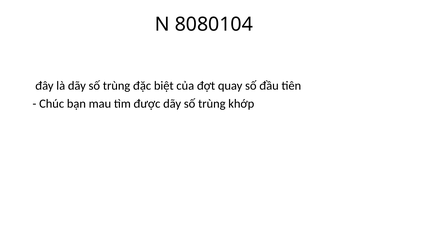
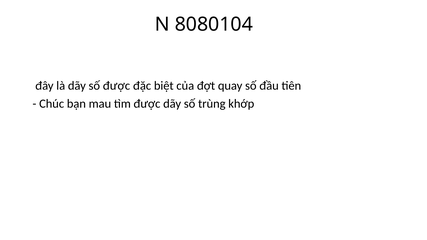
là dãy số trùng: trùng -> được (117, 86)
